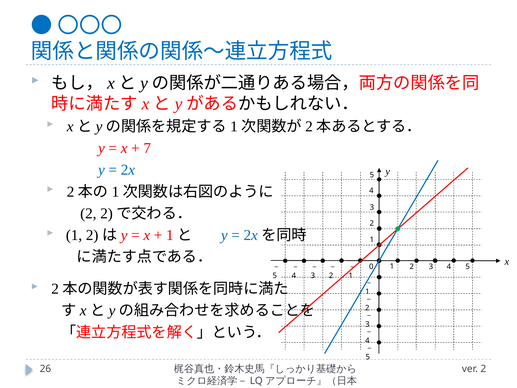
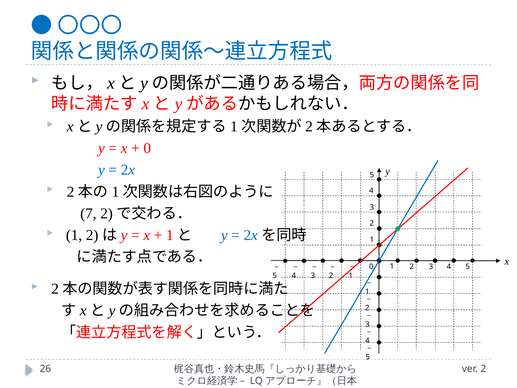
7: 7 -> 0 (147, 148)
2: 2 -> 7 (88, 213)
